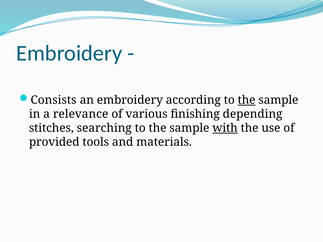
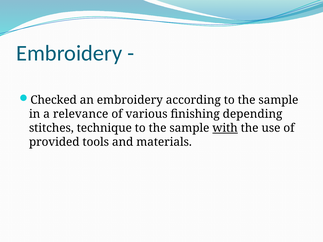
Consists: Consists -> Checked (54, 100)
the underline: present -> none (247, 100)
searching: searching -> technique (104, 128)
